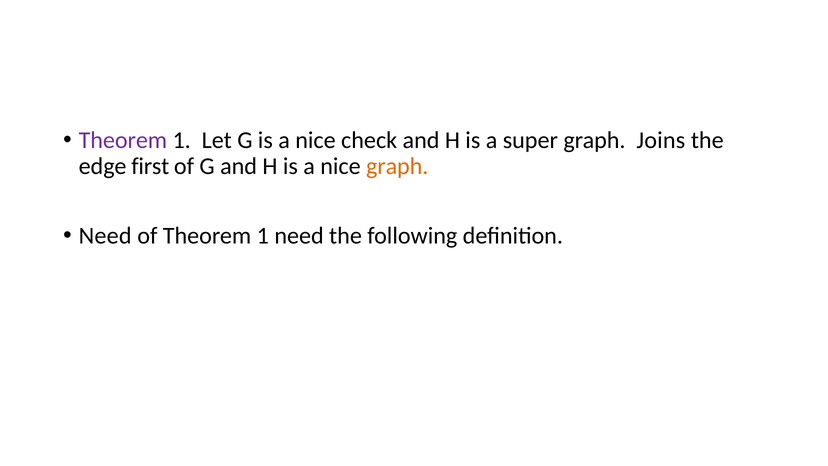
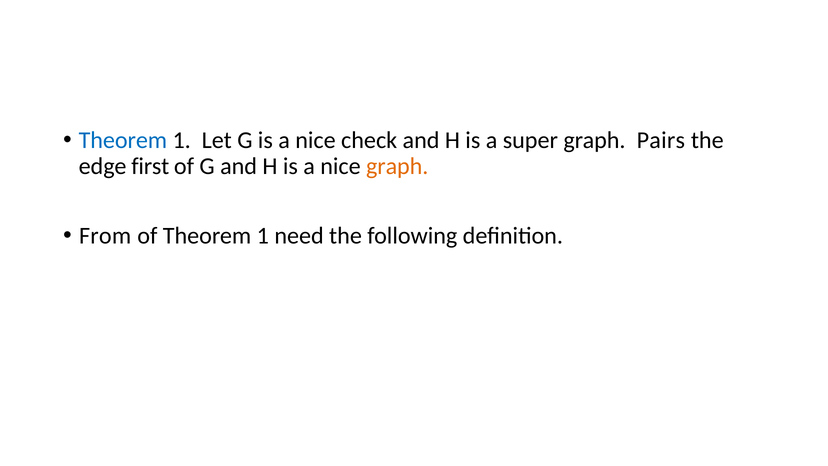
Theorem colour: purple -> blue (123, 140)
Joins: Joins -> Pairs (661, 140)
Need: Need -> From (105, 236)
